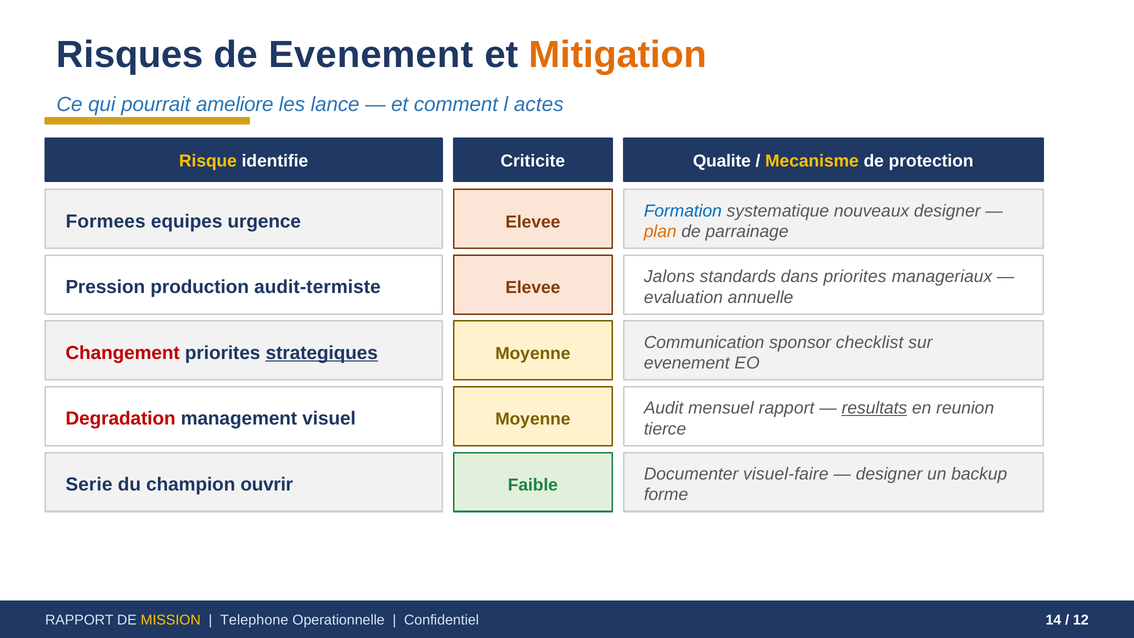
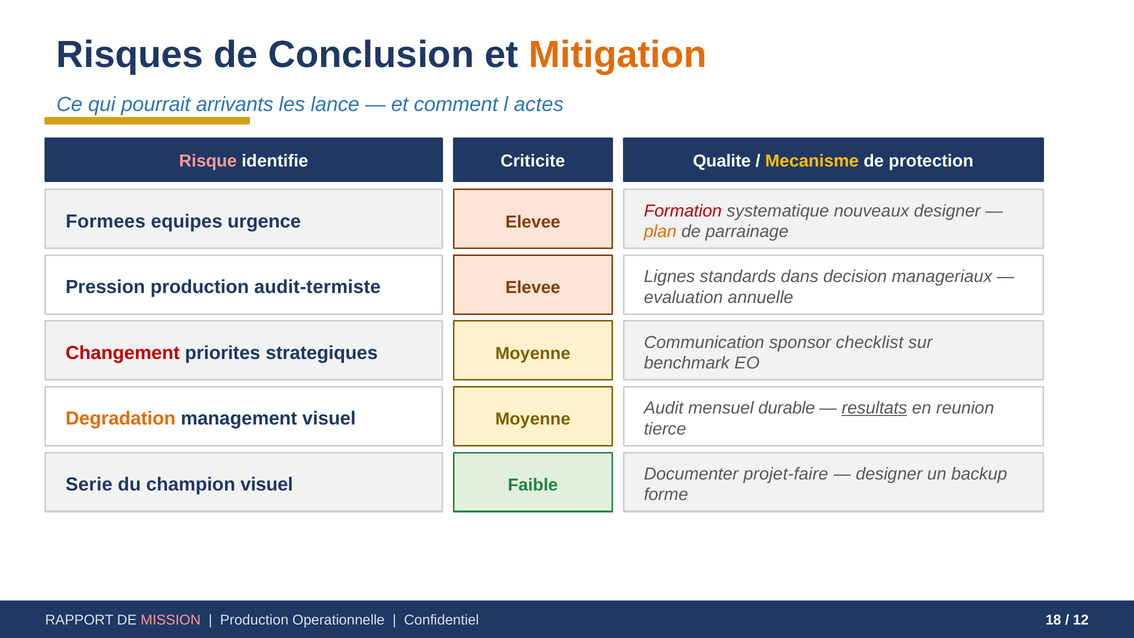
de Evenement: Evenement -> Conclusion (371, 55)
ameliore: ameliore -> arrivants (235, 105)
Risque colour: yellow -> pink (208, 161)
Formation colour: blue -> red (683, 211)
Jalons: Jalons -> Lignes (669, 277)
dans priorites: priorites -> decision (855, 277)
strategiques underline: present -> none (322, 353)
evenement: evenement -> benchmark (687, 363)
mensuel rapport: rapport -> durable (787, 408)
Degradation colour: red -> orange (121, 419)
visuel-faire: visuel-faire -> projet-faire (786, 474)
champion ouvrir: ouvrir -> visuel (267, 484)
MISSION colour: yellow -> pink (171, 620)
Telephone: Telephone -> Production (254, 620)
14: 14 -> 18 (1053, 620)
